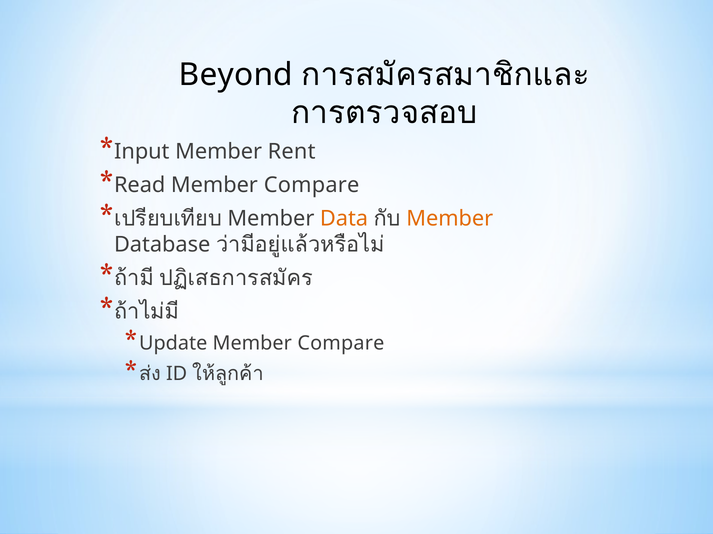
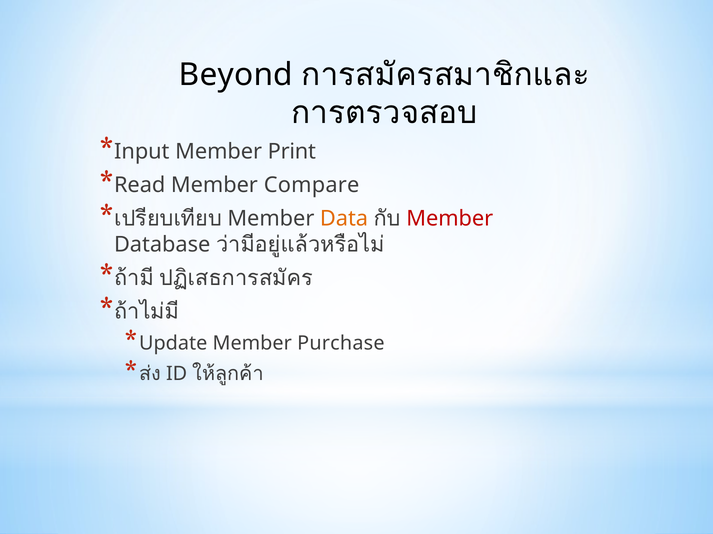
Rent: Rent -> Print (292, 152)
Member colour: orange -> red (450, 219)
Update Member Compare: Compare -> Purchase (341, 344)
